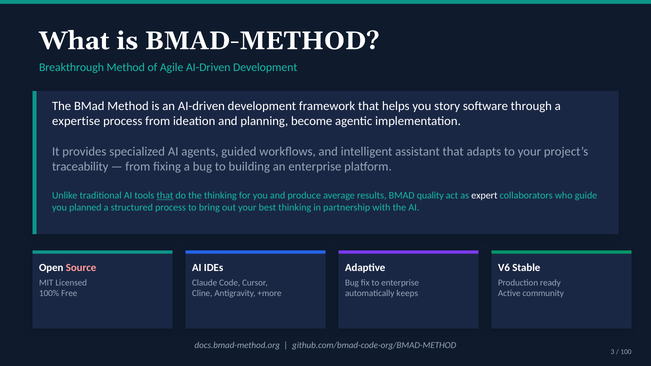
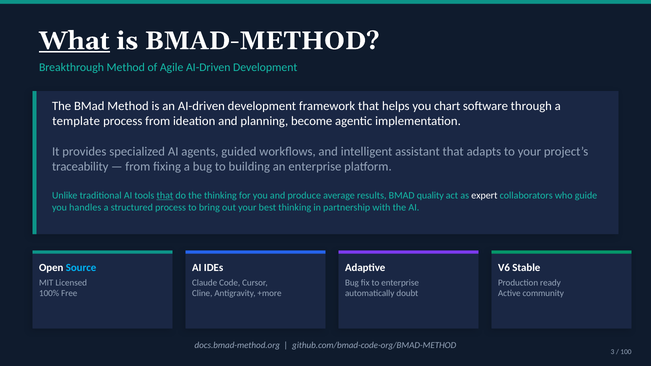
What underline: none -> present (74, 41)
story: story -> chart (447, 106)
expertise: expertise -> template (76, 121)
planned: planned -> handles (85, 207)
Source colour: pink -> light blue (81, 268)
keeps: keeps -> doubt (407, 294)
